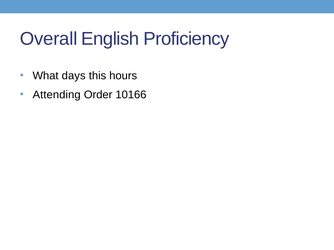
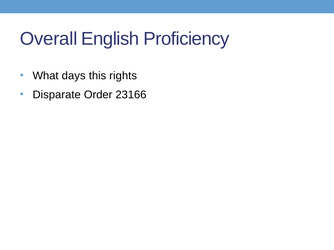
hours: hours -> rights (123, 76)
Attending: Attending -> Disparate (57, 95)
10166: 10166 -> 23166 (131, 95)
